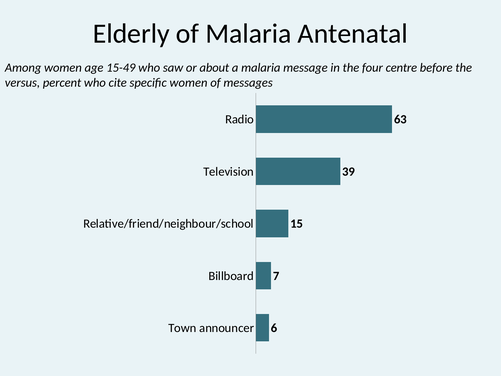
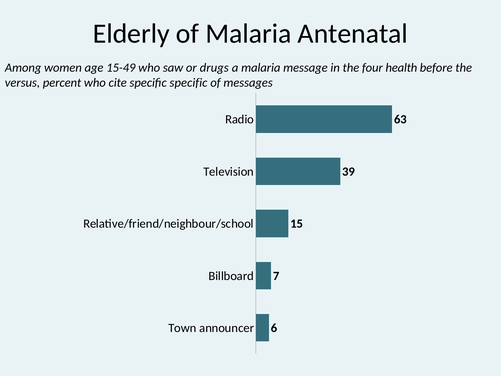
about: about -> drugs (214, 68)
centre: centre -> health (401, 68)
specific women: women -> specific (189, 83)
